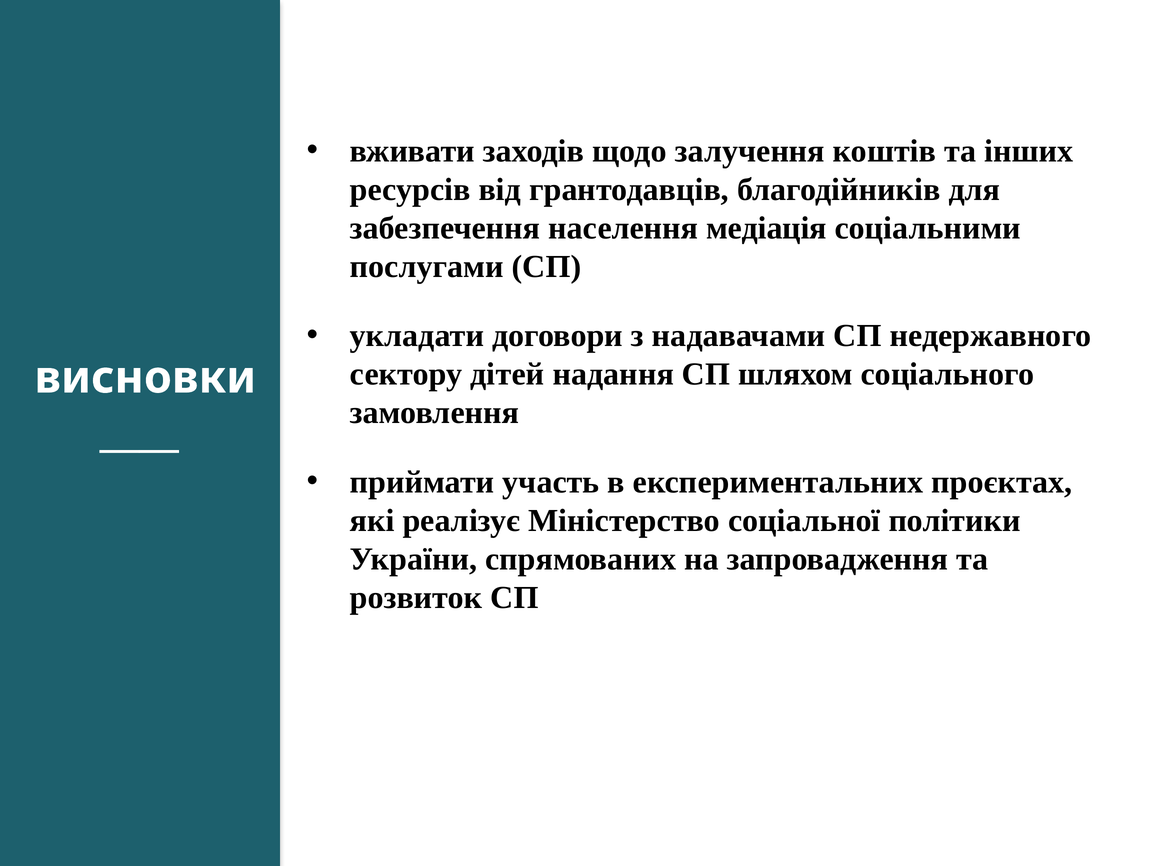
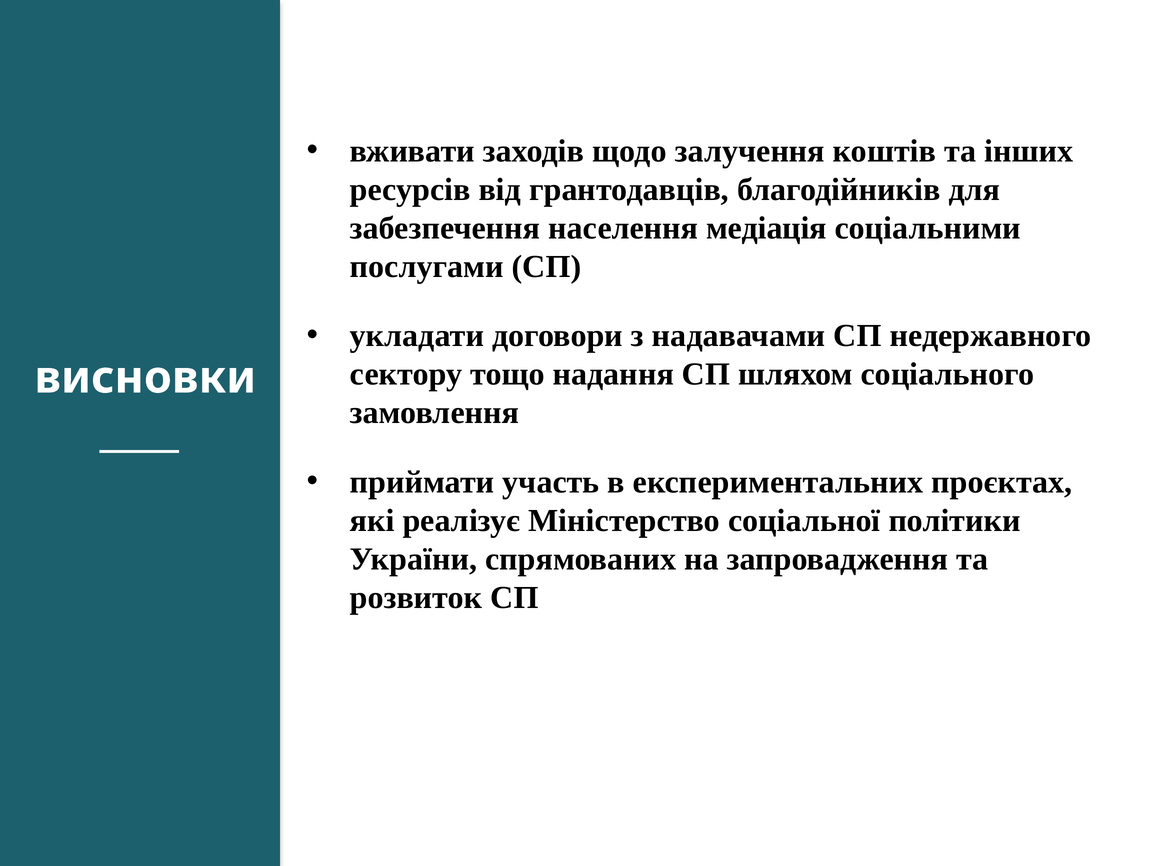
дітей: дітей -> тощо (507, 374)
